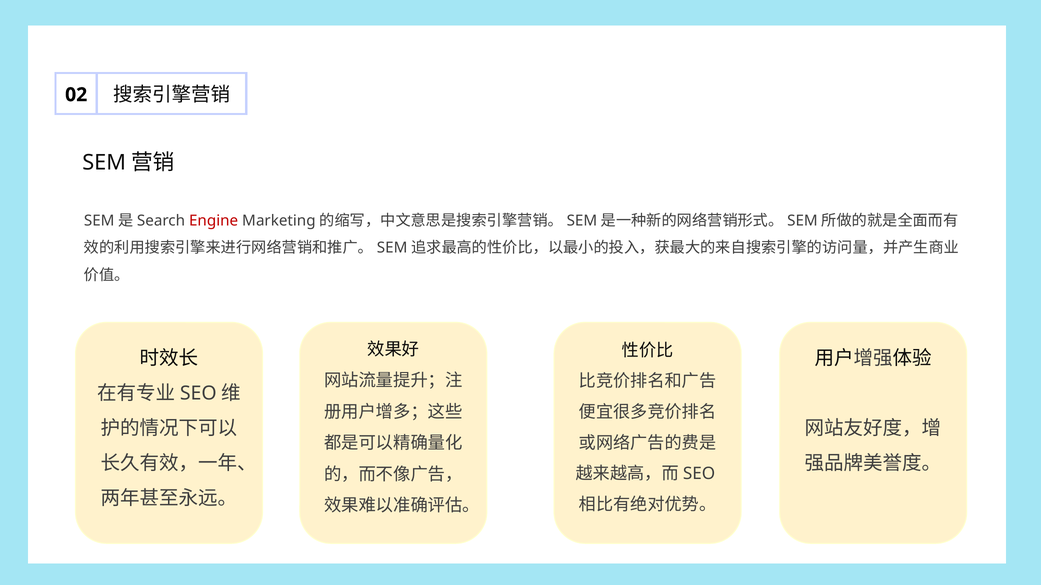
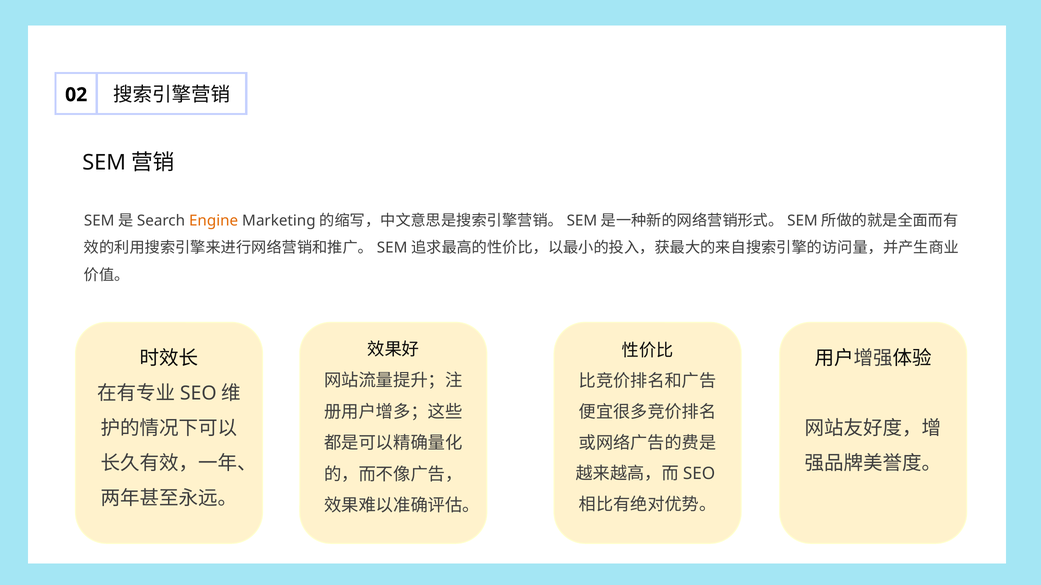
Engine colour: red -> orange (214, 221)
